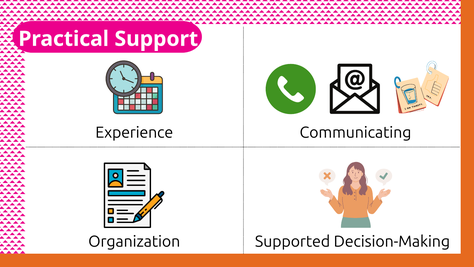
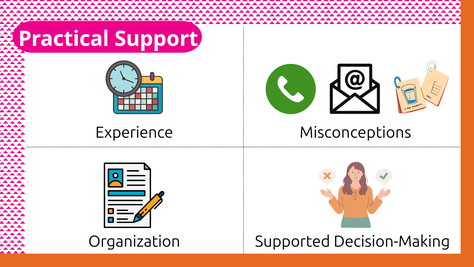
Communicating: Communicating -> Misconceptions (355, 132)
